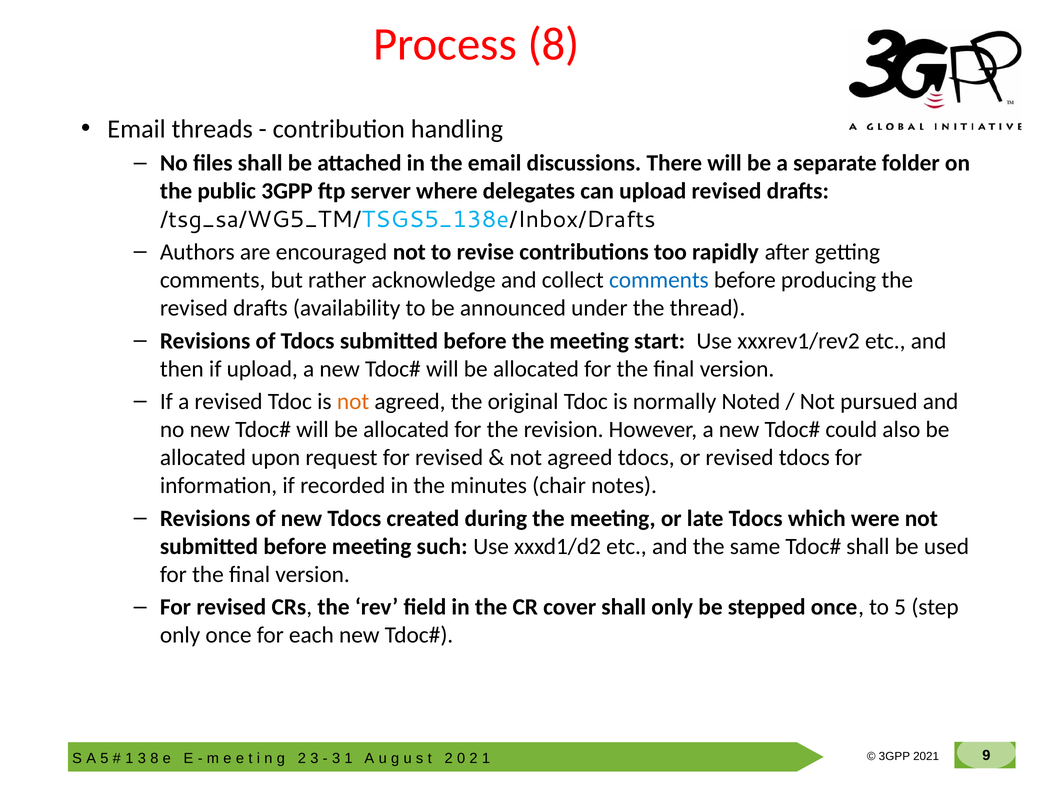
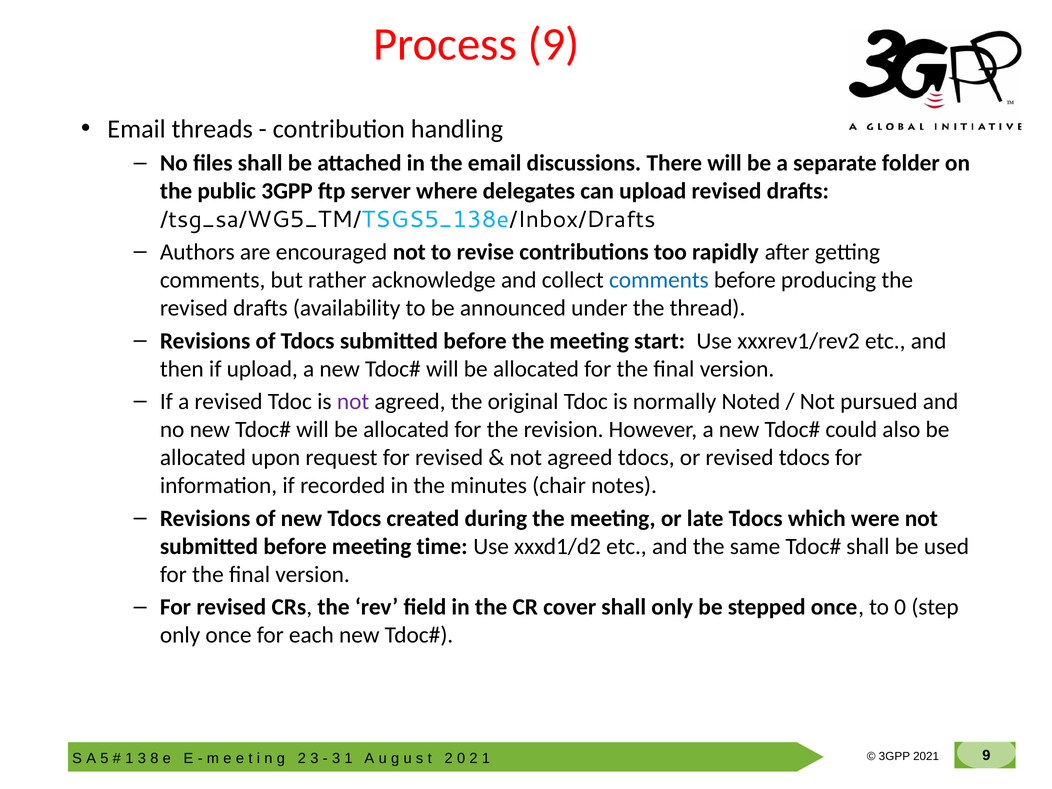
Process 8: 8 -> 9 (554, 44)
not colour: orange -> purple (353, 402)
such: such -> time (442, 546)
to 5: 5 -> 0 (900, 607)
